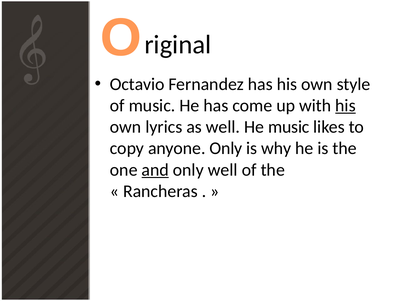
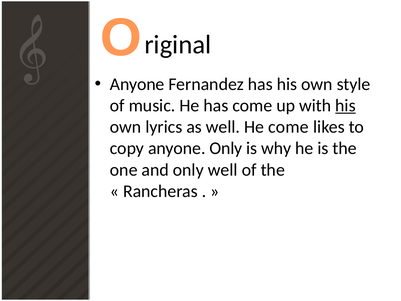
Octavio: Octavio -> Anyone (137, 84)
He music: music -> come (289, 127)
and underline: present -> none (155, 170)
